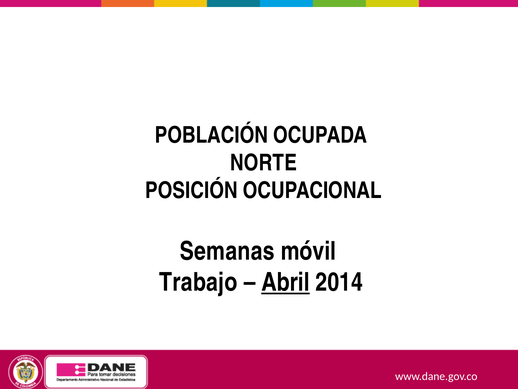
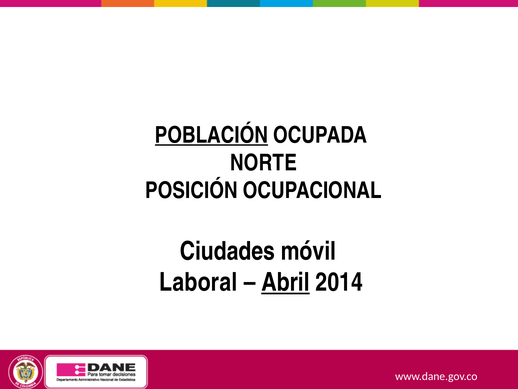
POBLACIÓN underline: none -> present (211, 135)
Semanas: Semanas -> Ciudades (227, 251)
Trabajo: Trabajo -> Laboral (198, 282)
